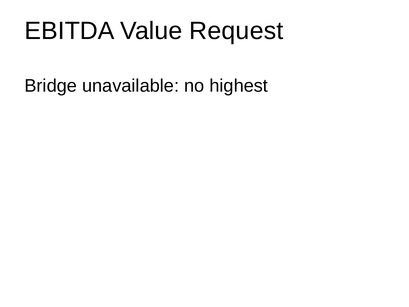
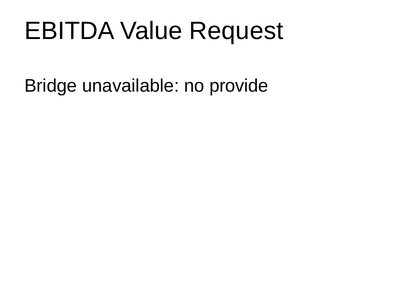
highest: highest -> provide (239, 86)
